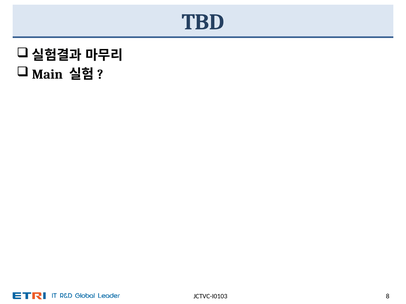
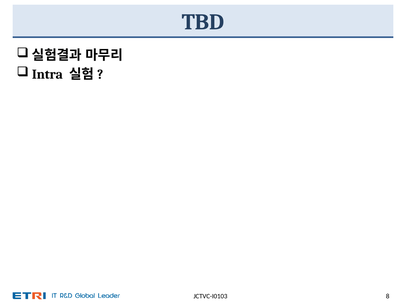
Main: Main -> Intra (47, 74)
